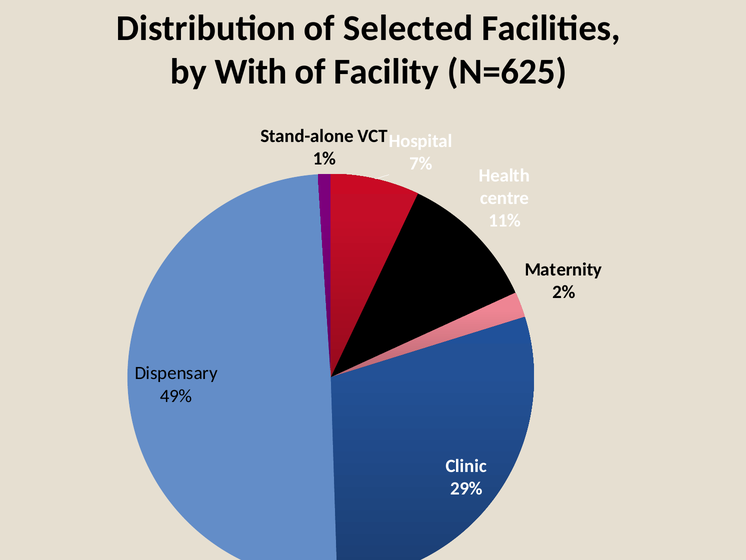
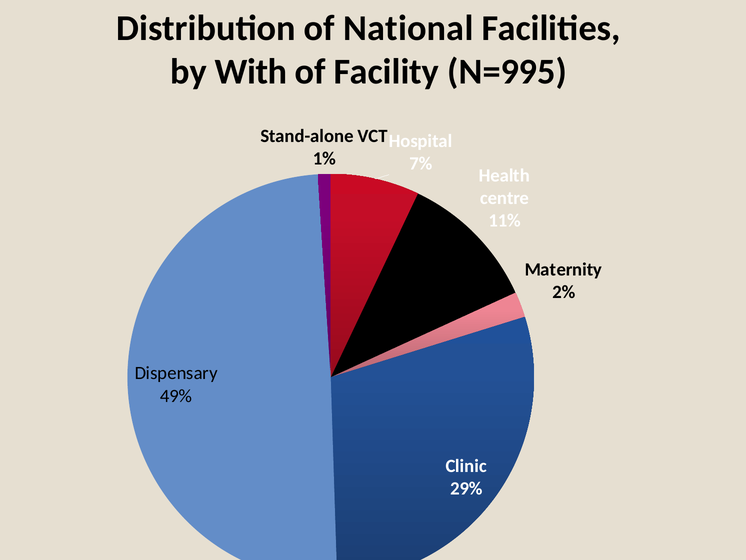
Selected: Selected -> National (408, 28)
N=625: N=625 -> N=995 (507, 72)
